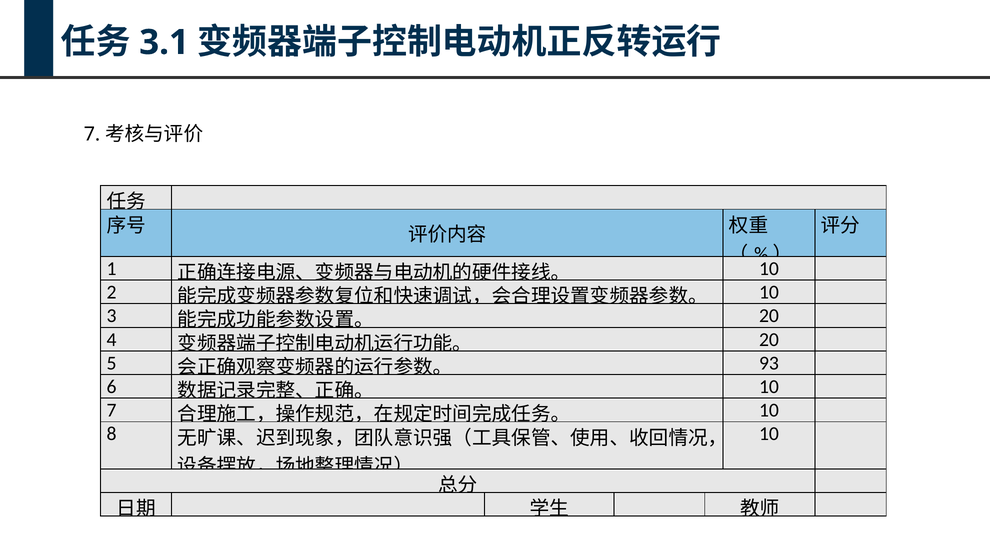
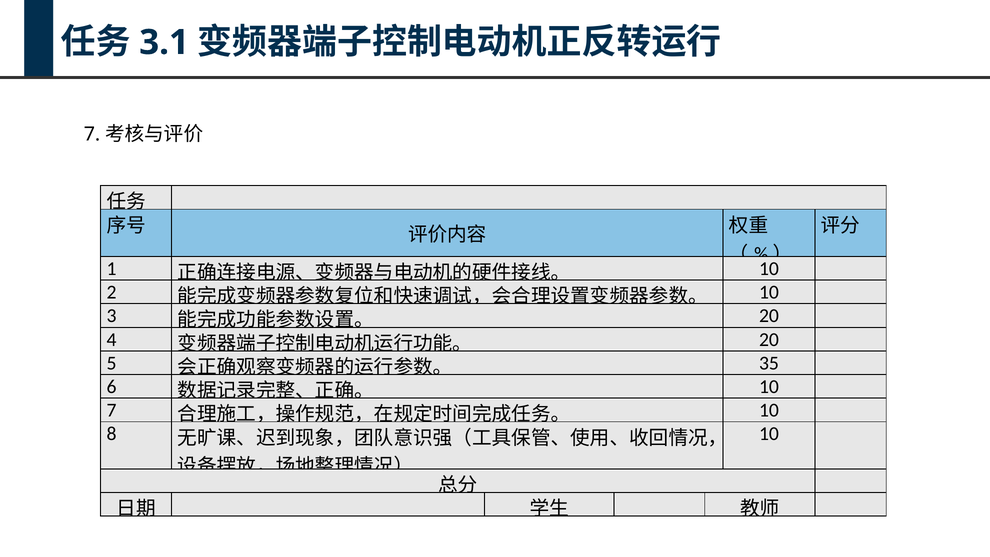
93: 93 -> 35 (769, 363)
